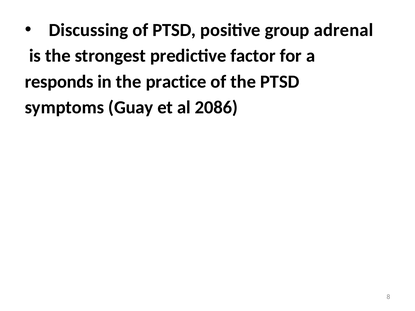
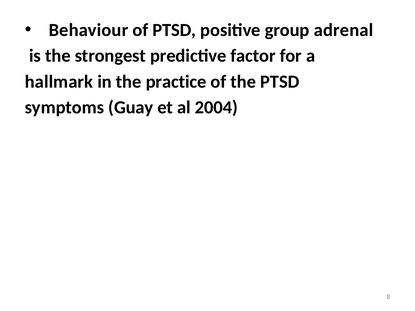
Discussing: Discussing -> Behaviour (88, 30)
responds: responds -> hallmark (59, 82)
2086: 2086 -> 2004 (216, 108)
